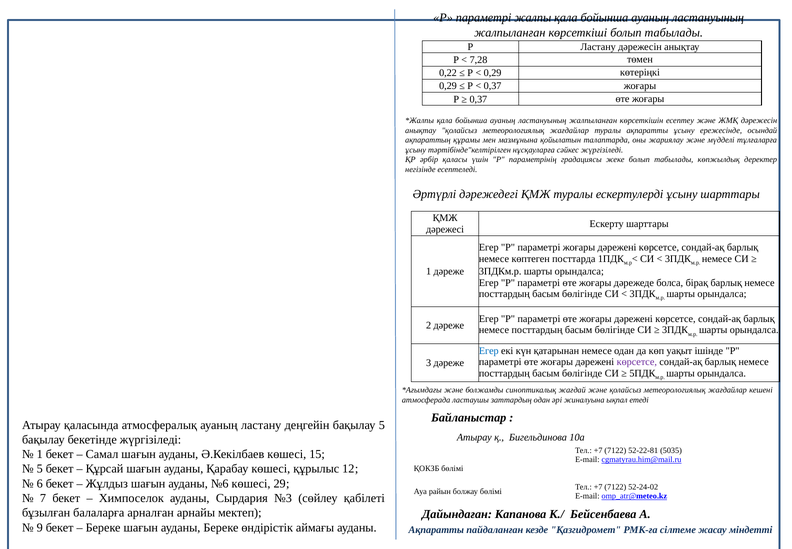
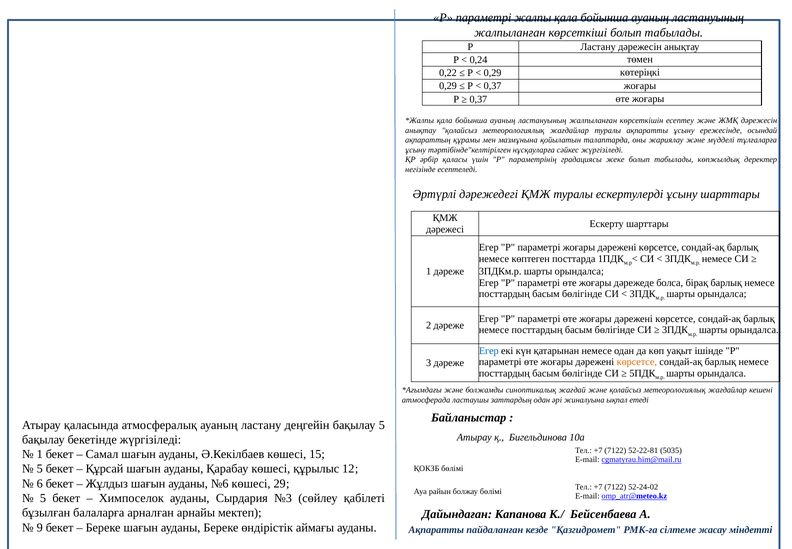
7,28: 7,28 -> 0,24 (479, 60)
көрсетсе colour: purple -> orange (637, 362)
7: 7 -> 5 (43, 498)
